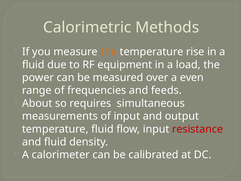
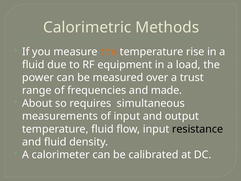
even: even -> trust (192, 77)
feeds: feeds -> made (166, 90)
resistance colour: red -> black (198, 129)
